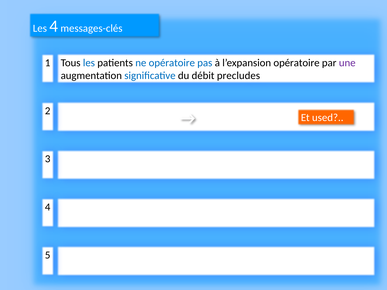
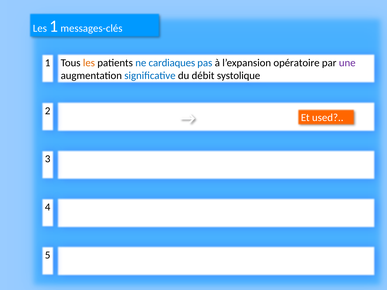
Les 4: 4 -> 1 (54, 26)
les colour: blue -> orange (89, 63)
ne opératoire: opératoire -> cardiaques (172, 63)
precludes: precludes -> systolique (239, 76)
